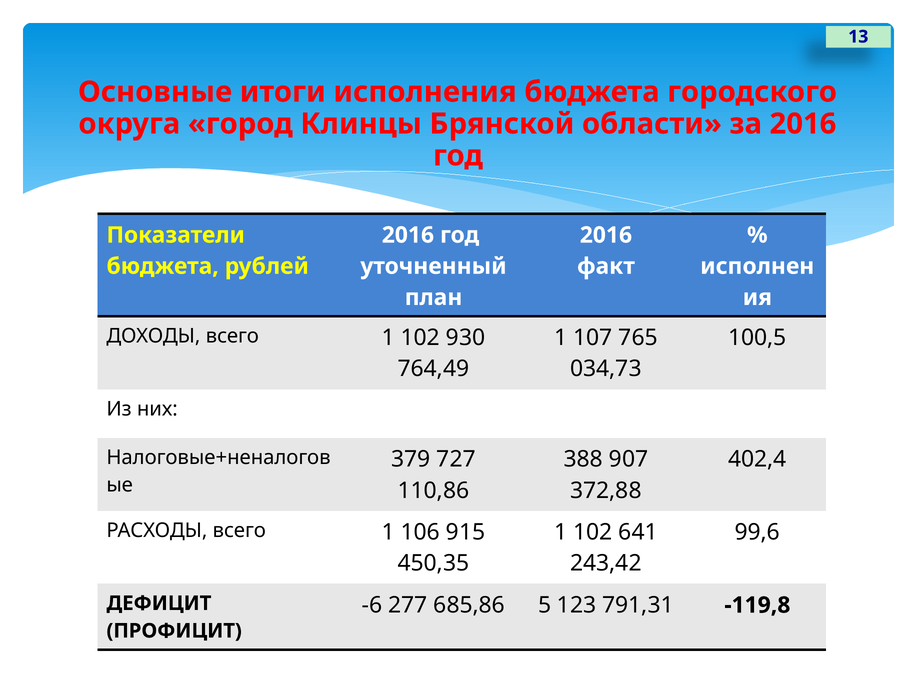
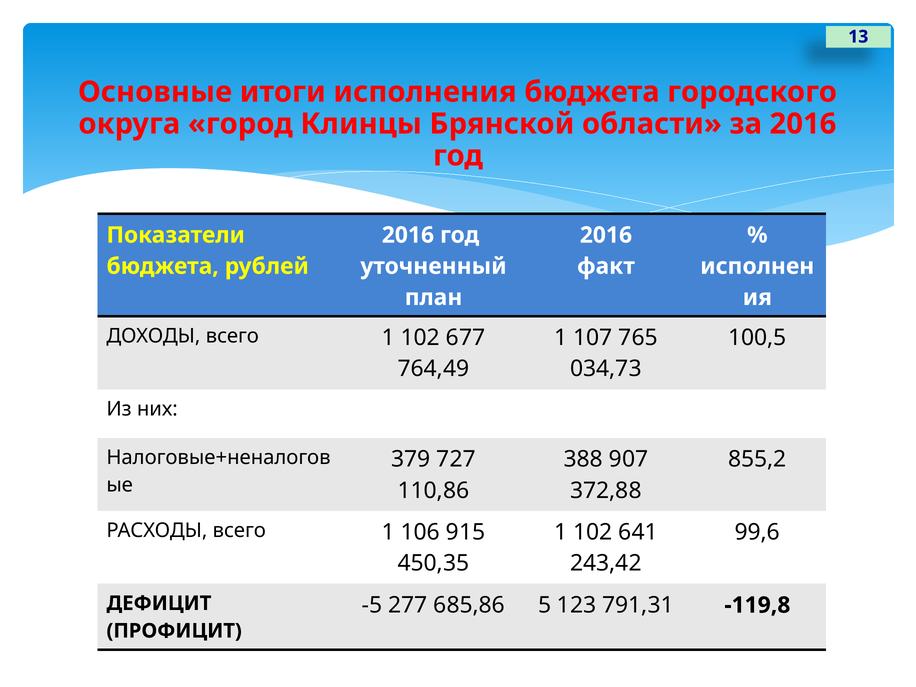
930: 930 -> 677 (466, 338)
402,4: 402,4 -> 855,2 (757, 459)
-6: -6 -> -5 (372, 605)
